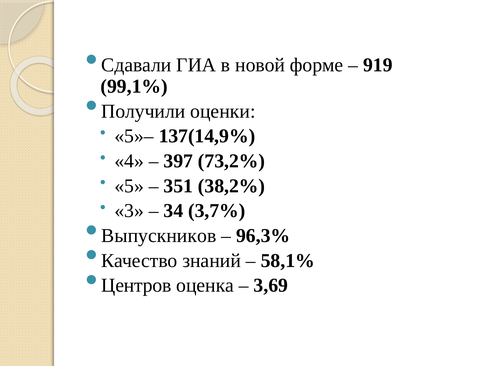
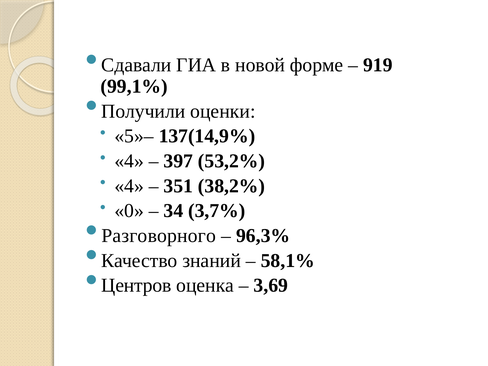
73,2%: 73,2% -> 53,2% (232, 161)
5: 5 -> 4 (129, 186)
3: 3 -> 0 (129, 211)
Выпускников: Выпускников -> Разговорного (159, 236)
